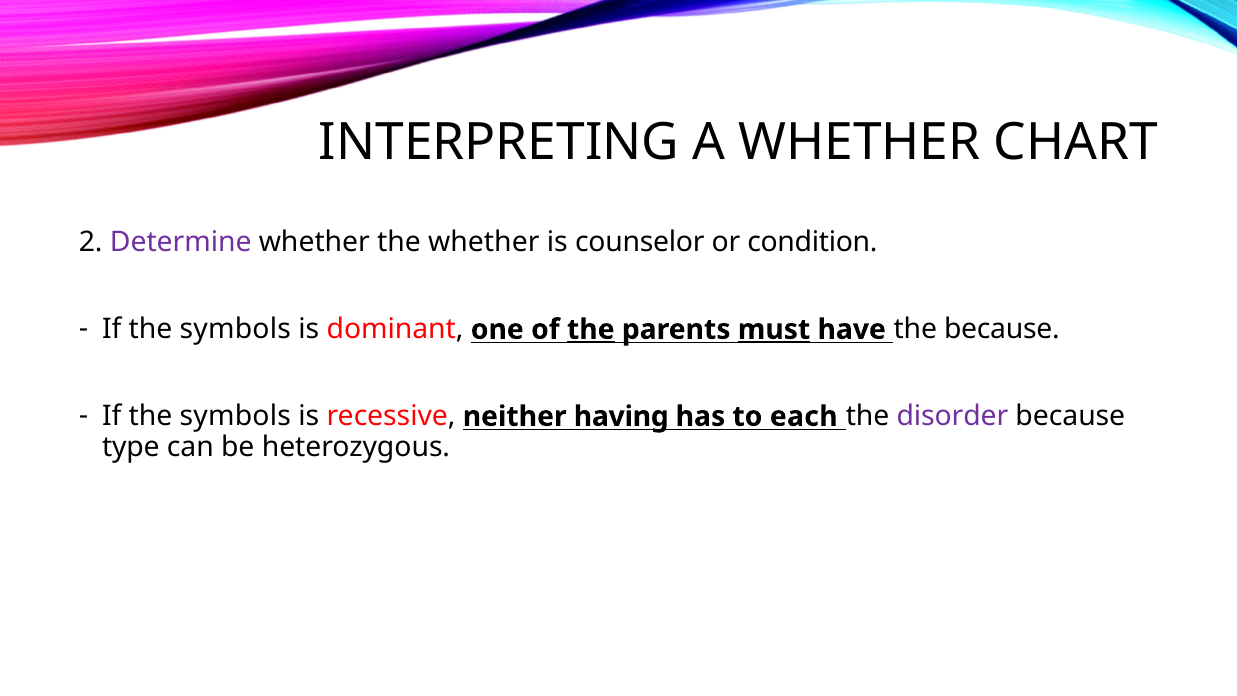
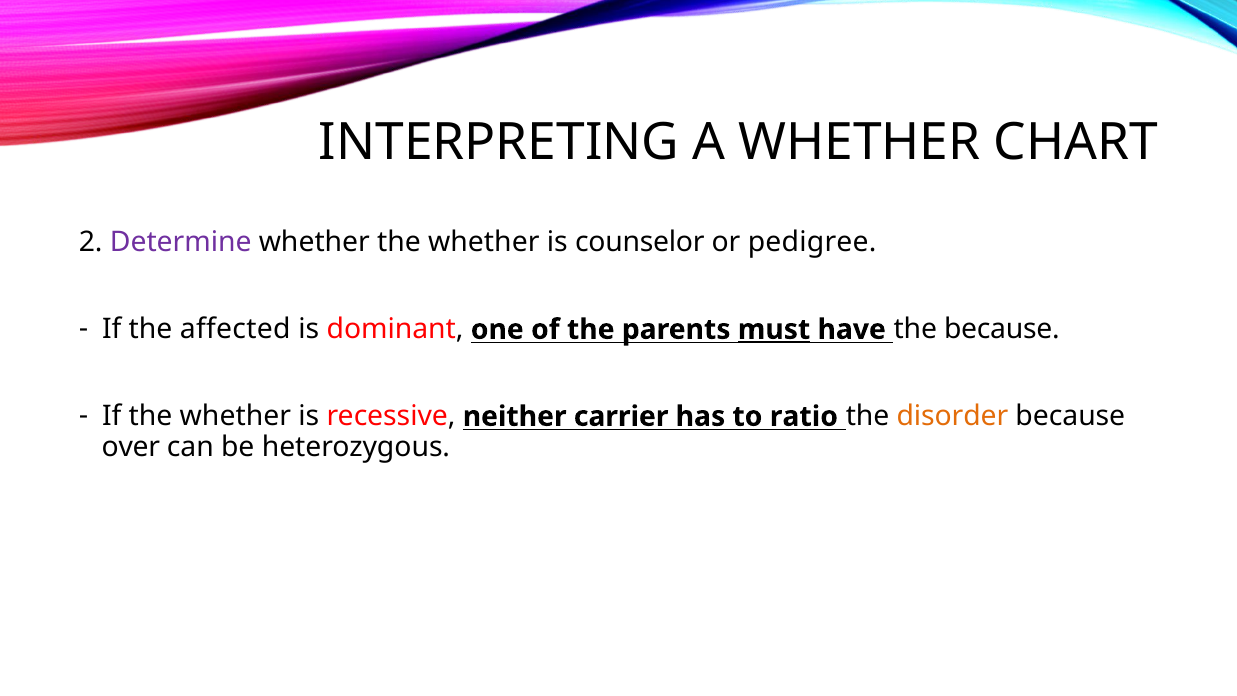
condition: condition -> pedigree (812, 242)
symbols: symbols -> affected (235, 329)
the underline: present -> none (591, 329)
symbols: symbols -> whether (235, 416)
having: having -> carrier (621, 416)
each: each -> ratio (804, 416)
disorder colour: purple -> orange (952, 416)
type: type -> over (131, 447)
